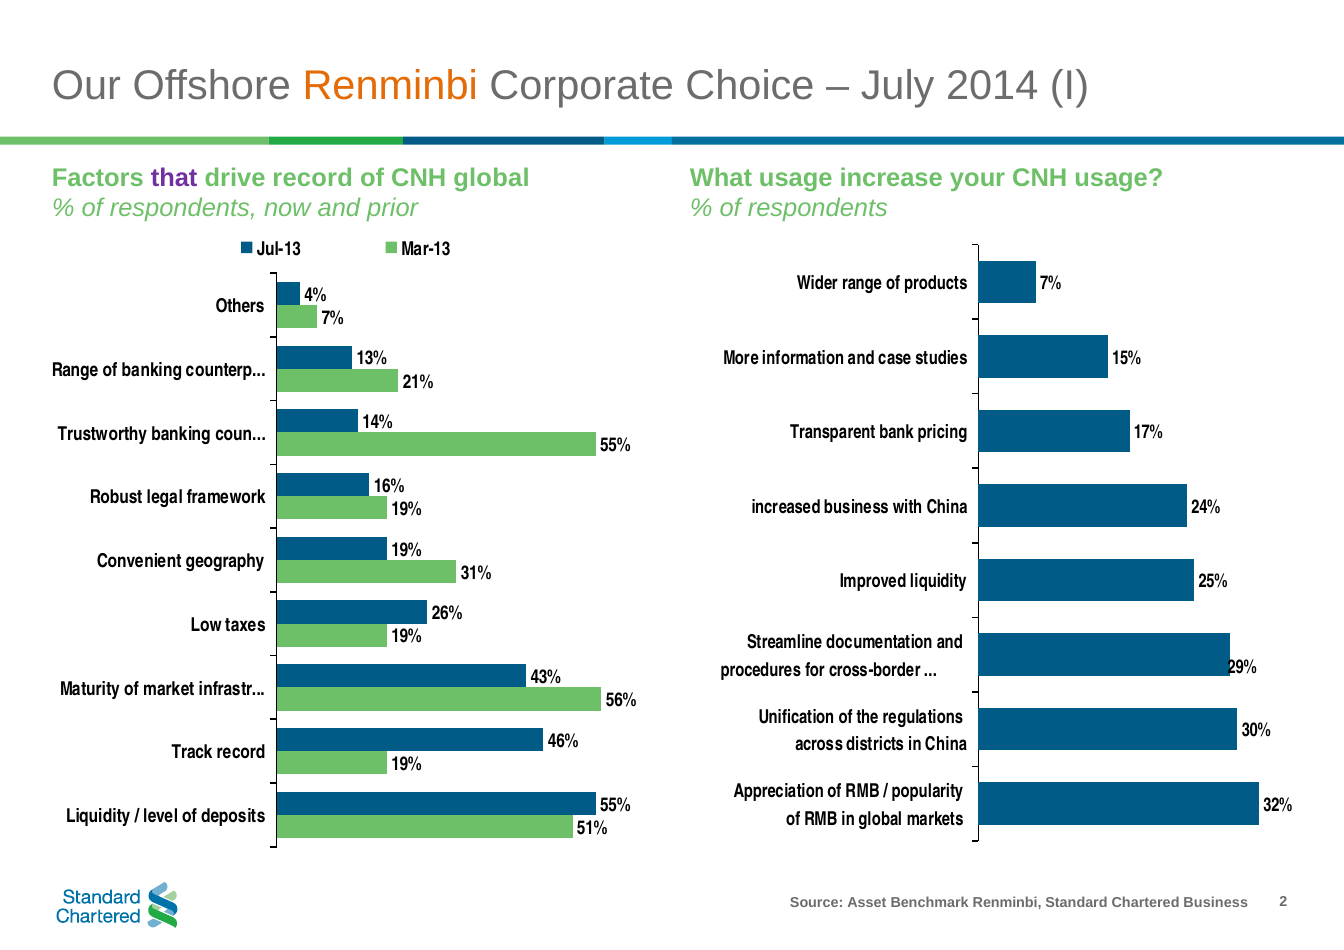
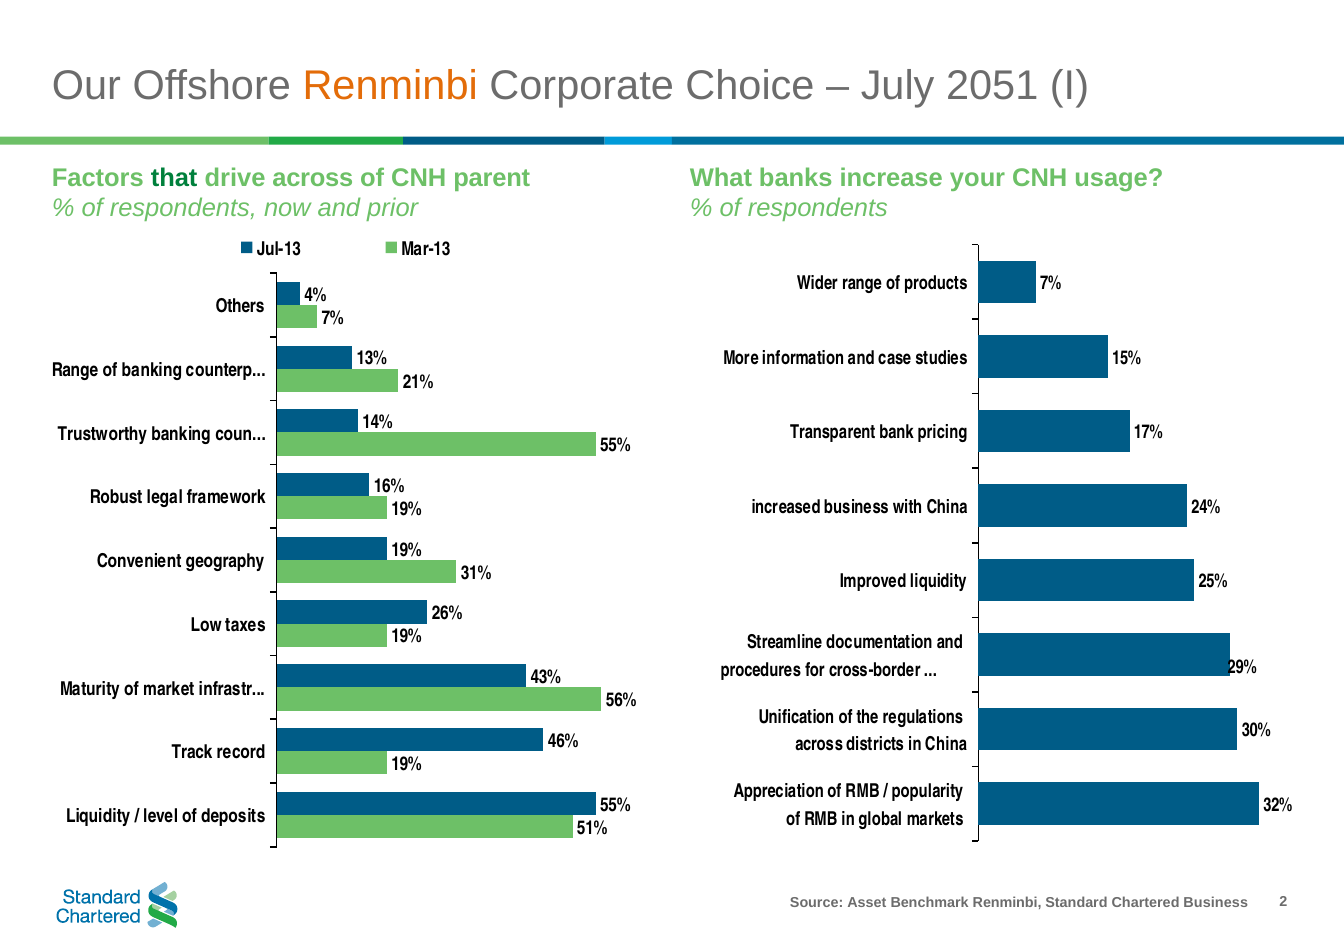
2014: 2014 -> 2051 (992, 86)
that colour: purple -> green (174, 178)
drive record: record -> across (313, 178)
CNH global: global -> parent (492, 178)
What usage: usage -> banks (796, 178)
